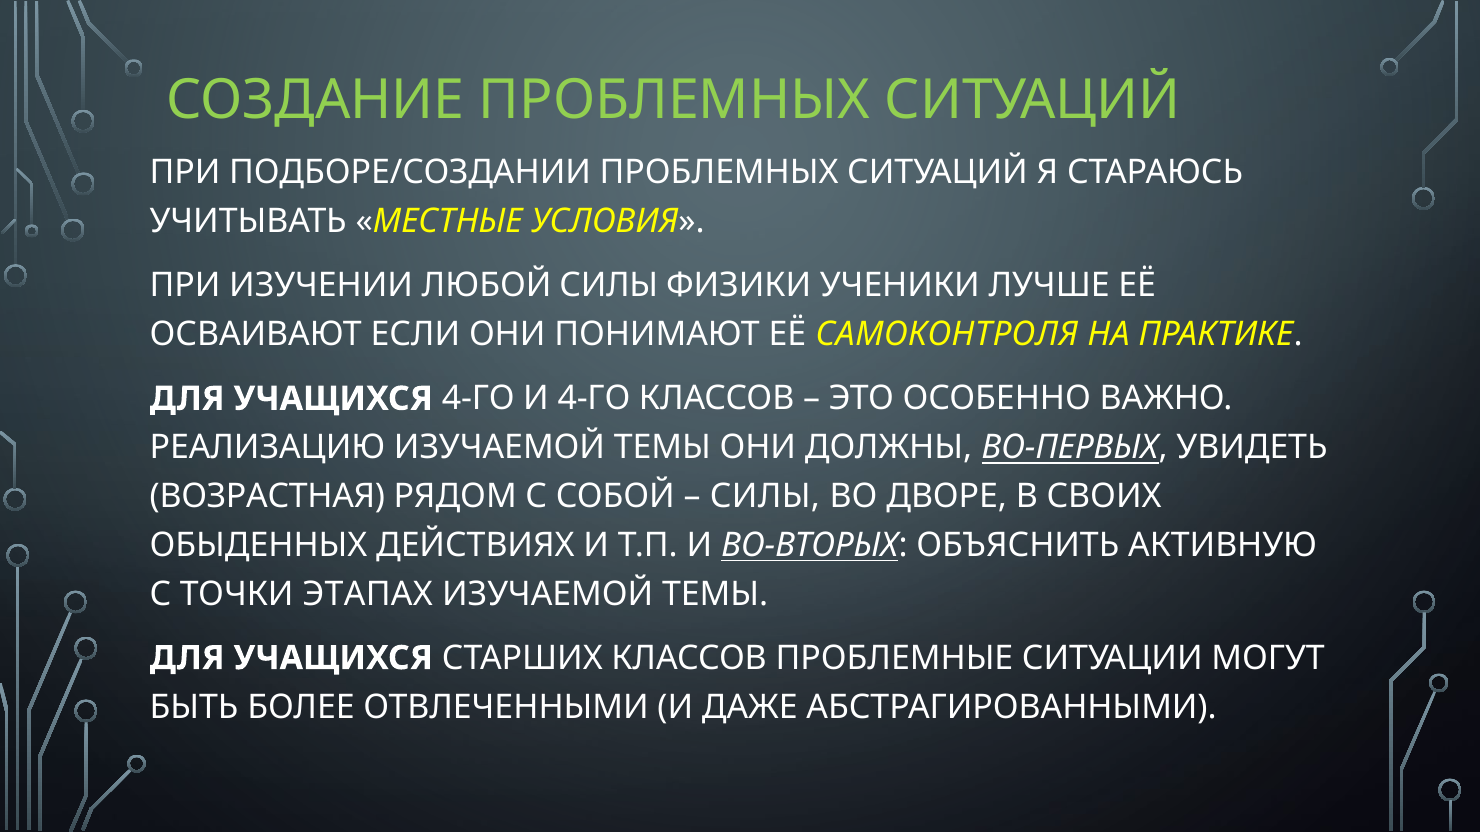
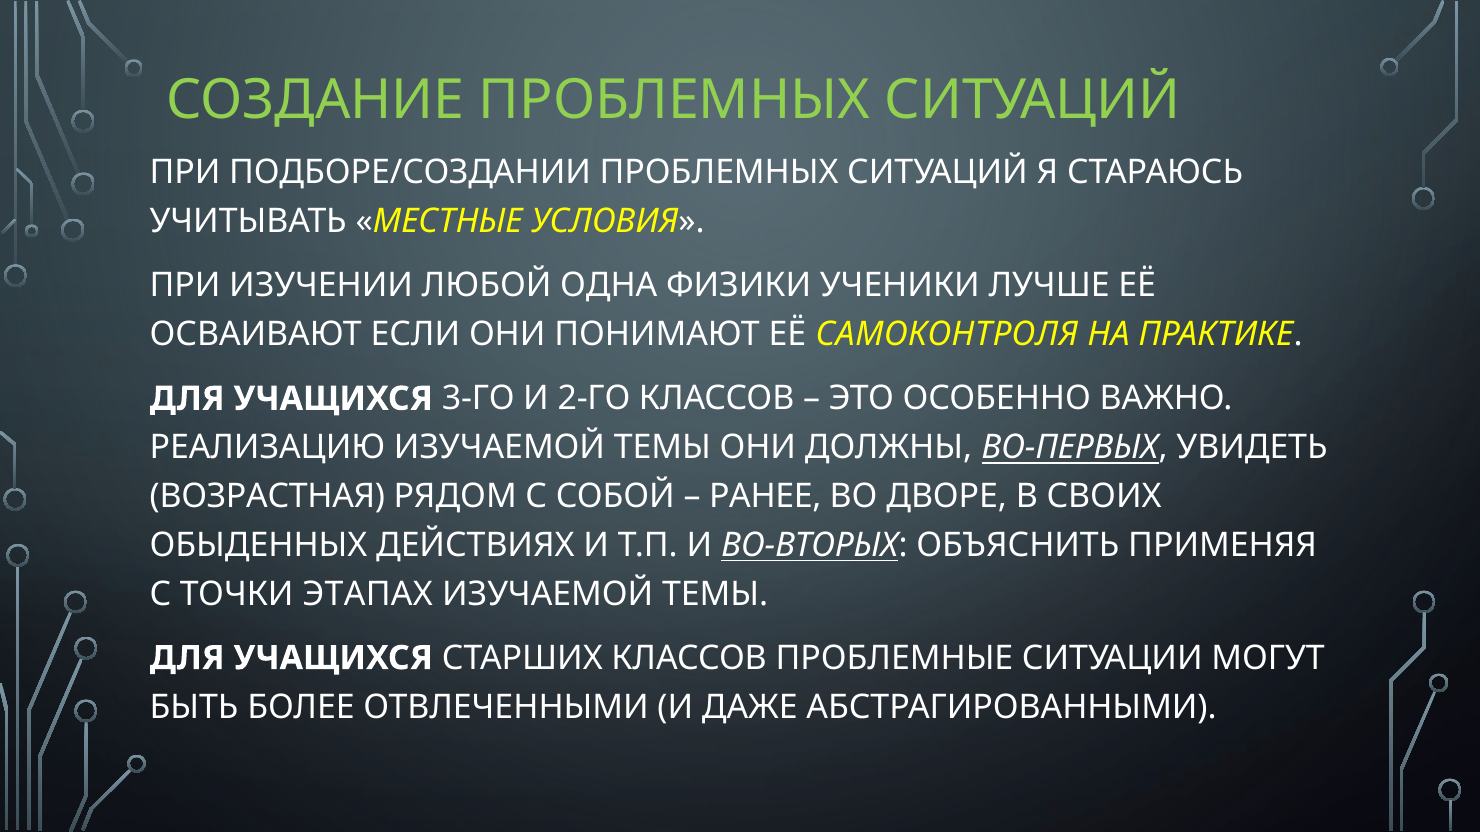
ЛЮБОЙ СИЛЫ: СИЛЫ -> ОДНА (609, 286)
УЧАЩИХСЯ 4-ГО: 4-ГО -> 3-ГО (478, 399)
И 4-ГО: 4-ГО -> 2-ГО (594, 399)
СИЛЫ: СИЛЫ -> РАНЕЕ (765, 497)
АКТИВНУЮ: АКТИВНУЮ -> ПРИМЕНЯЯ (1223, 545)
